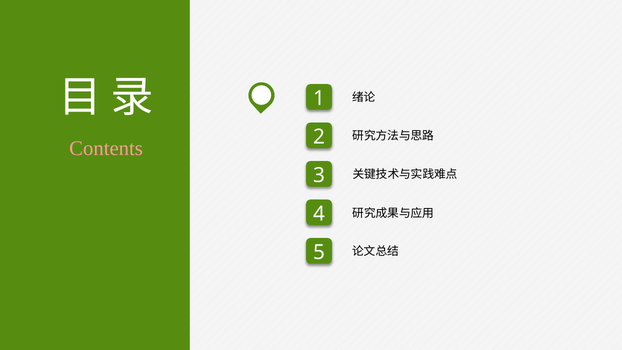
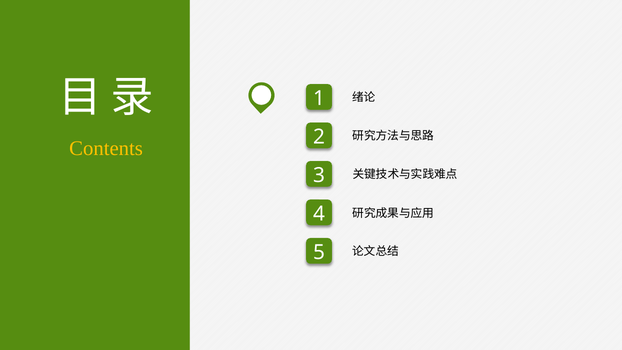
Contents colour: pink -> yellow (106, 148)
